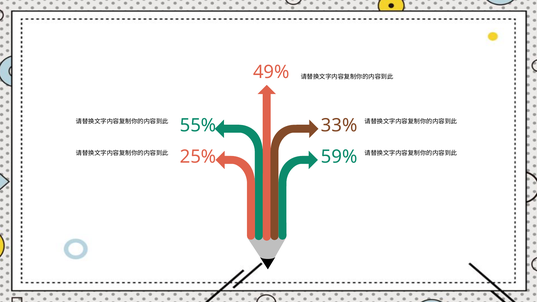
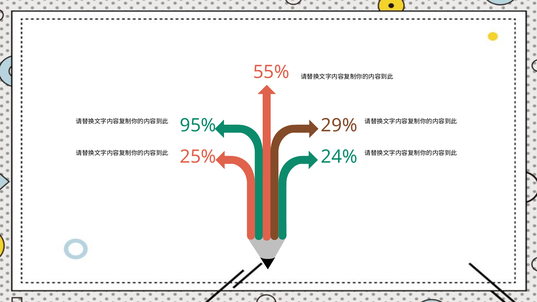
49%: 49% -> 55% (271, 72)
55%: 55% -> 95% (198, 125)
33%: 33% -> 29% (339, 125)
59%: 59% -> 24% (339, 157)
